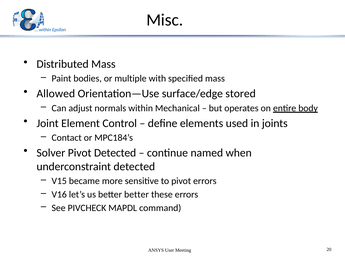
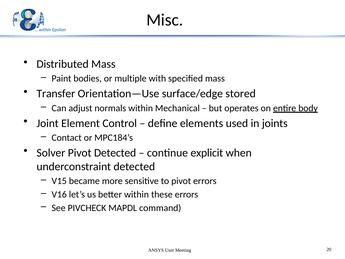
Allowed: Allowed -> Transfer (56, 94)
named: named -> explicit (207, 153)
better better: better -> within (137, 194)
